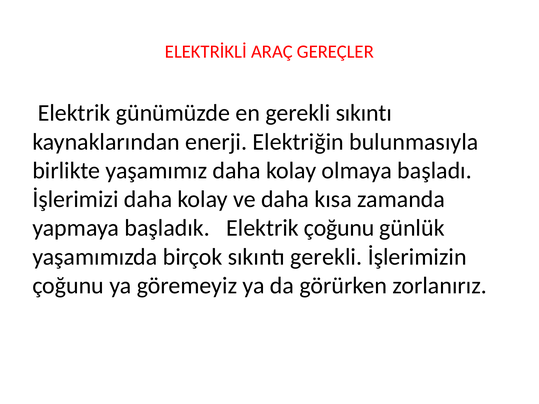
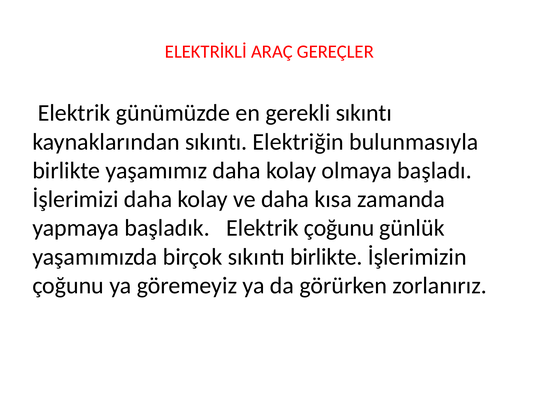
kaynaklarından enerji: enerji -> sıkıntı (216, 142)
sıkıntı gerekli: gerekli -> birlikte (326, 257)
